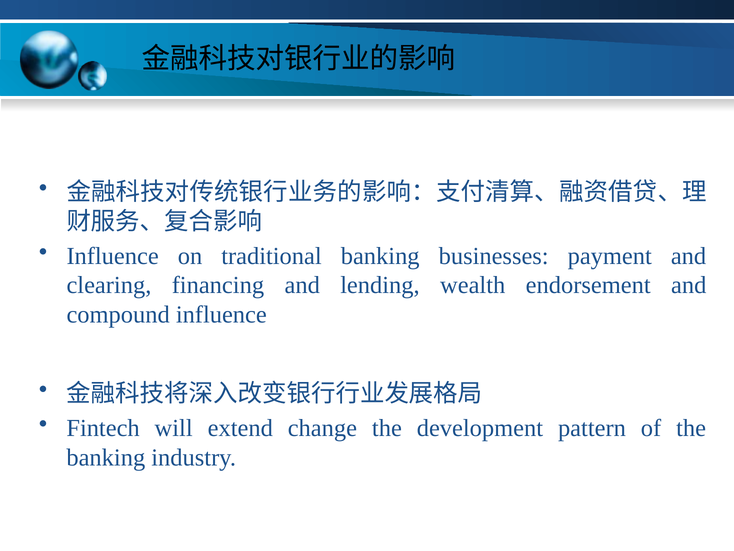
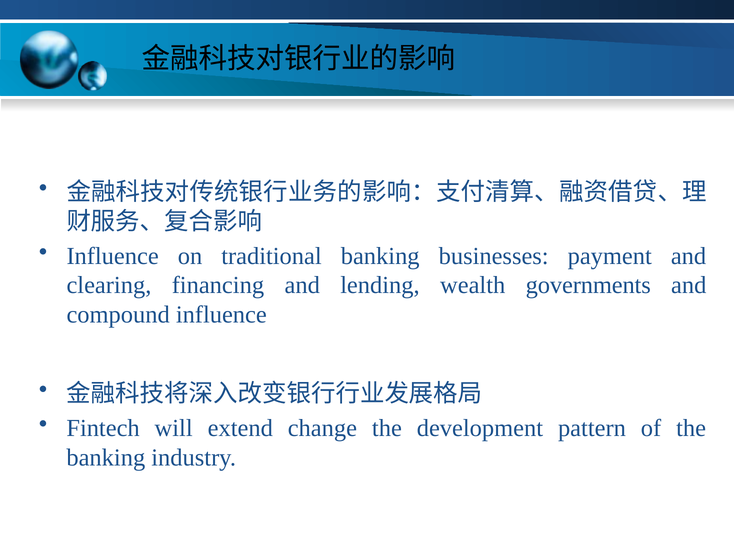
endorsement: endorsement -> governments (588, 285)
